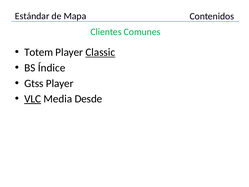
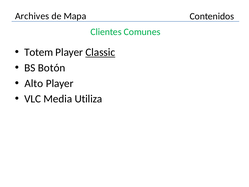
Estándar: Estándar -> Archives (32, 16)
Índice: Índice -> Botón (52, 68)
Gtss: Gtss -> Alto (34, 83)
VLC underline: present -> none (33, 99)
Desde: Desde -> Utiliza (88, 99)
